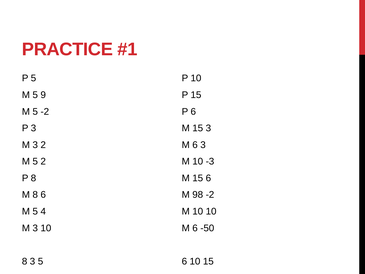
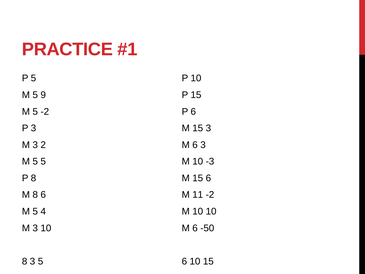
5 2: 2 -> 5 (43, 161)
98: 98 -> 11 (198, 195)
